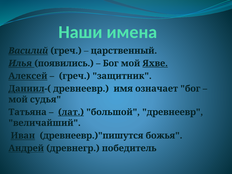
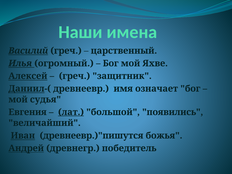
появились: появились -> огромный (64, 63)
Яхве underline: present -> none (155, 63)
Татьяна: Татьяна -> Евгения (28, 112)
большой древнеевр: древнеевр -> появились (173, 112)
